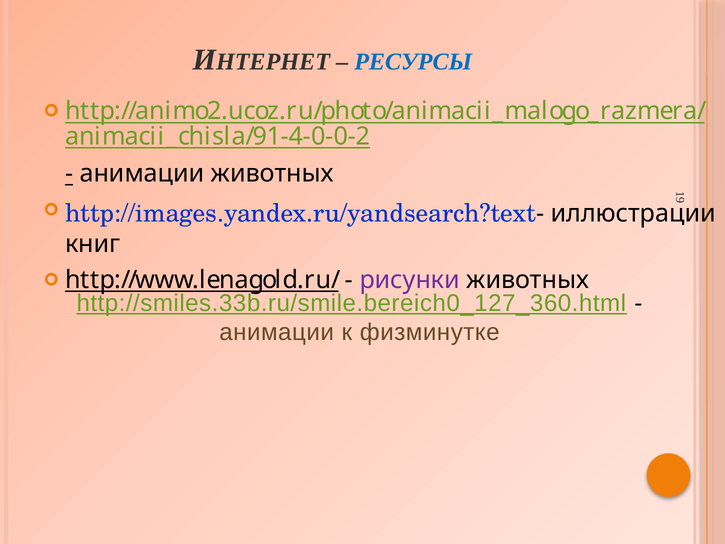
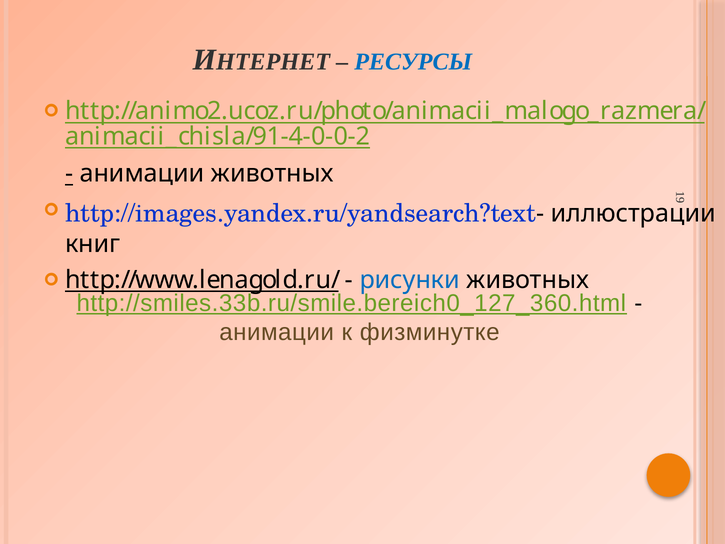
рисунки colour: purple -> blue (410, 280)
